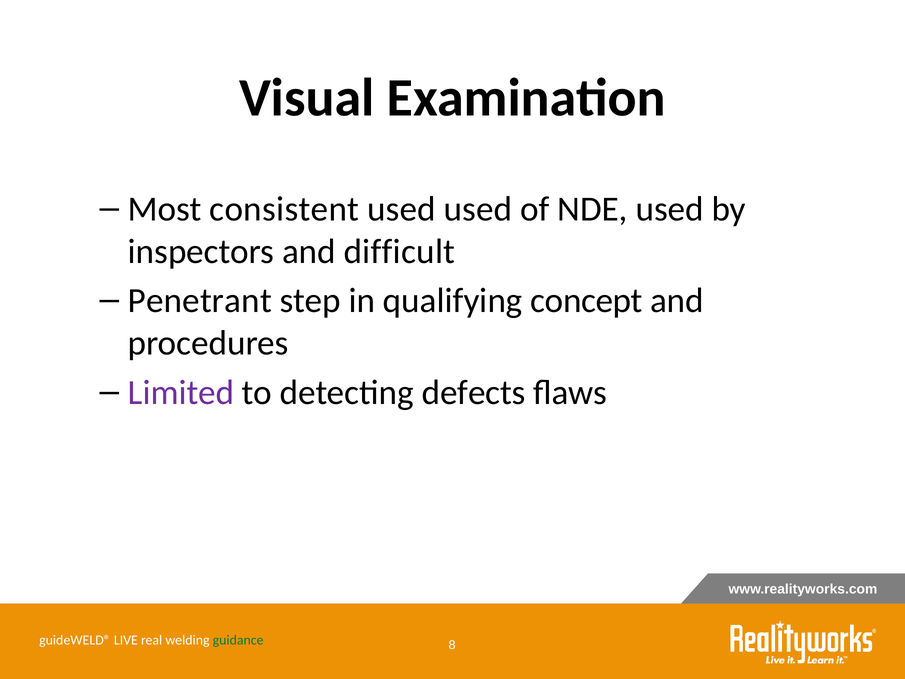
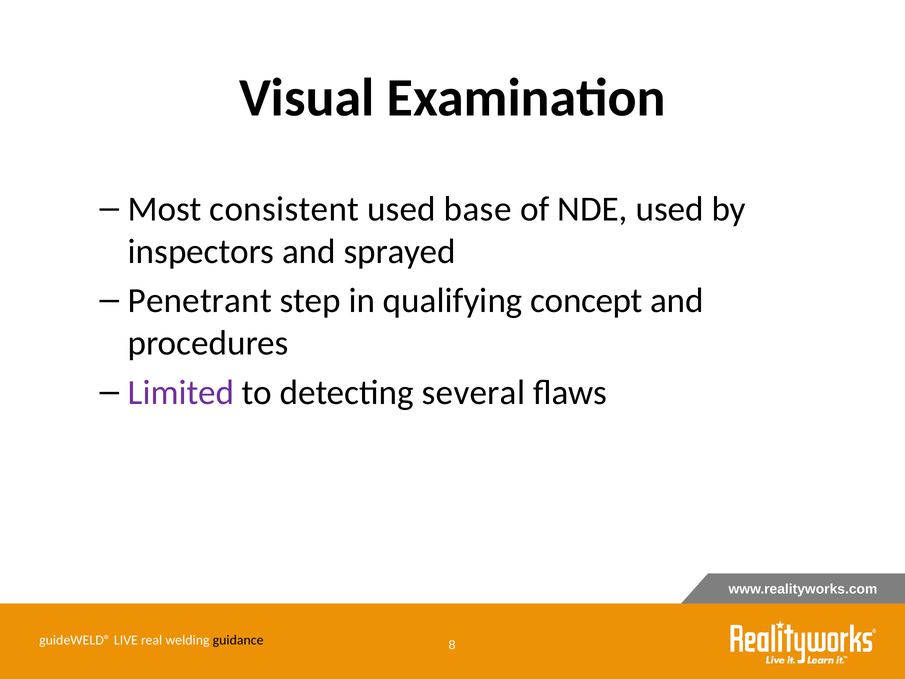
used used: used -> base (478, 209)
difficult: difficult -> sprayed (400, 251)
defects: defects -> several (473, 392)
guidance colour: green -> black (238, 640)
